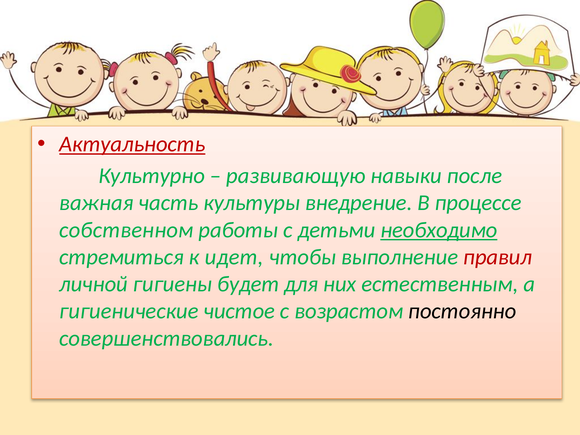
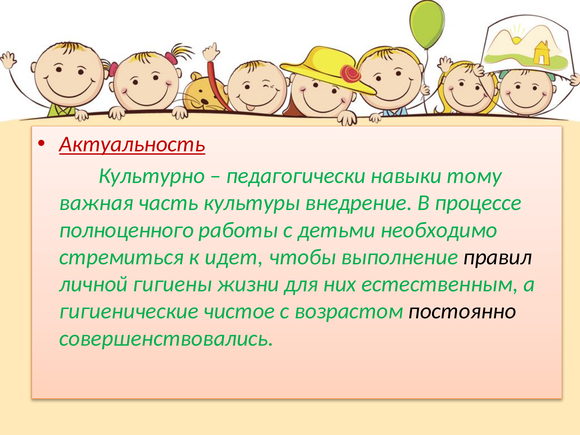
развивающую: развивающую -> педагогически (296, 176)
после: после -> тому (474, 176)
собственном: собственном -> полноценного (127, 230)
необходимо underline: present -> none (439, 230)
правил colour: red -> black (498, 257)
будет: будет -> жизни (248, 284)
